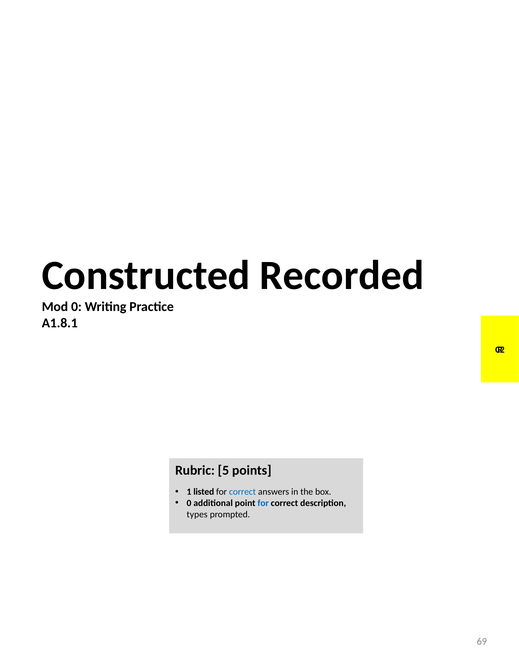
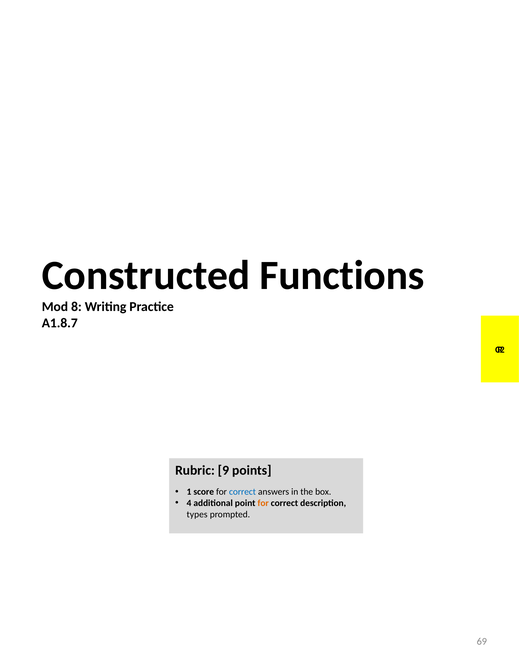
Recorded: Recorded -> Functions (342, 275)
Mod 0: 0 -> 8 (76, 306)
A1.8.1: A1.8.1 -> A1.8.7 (60, 323)
5: 5 -> 9 (223, 470)
listed: listed -> score (204, 492)
0: 0 -> 4 (189, 503)
for colour: blue -> orange (263, 503)
